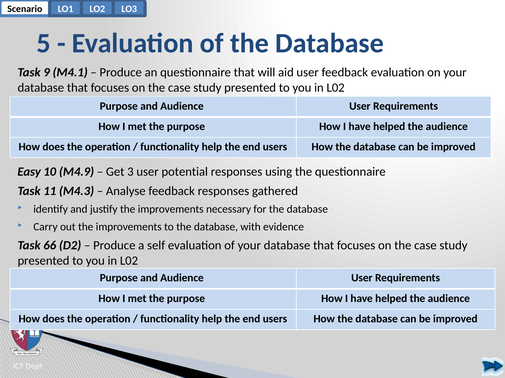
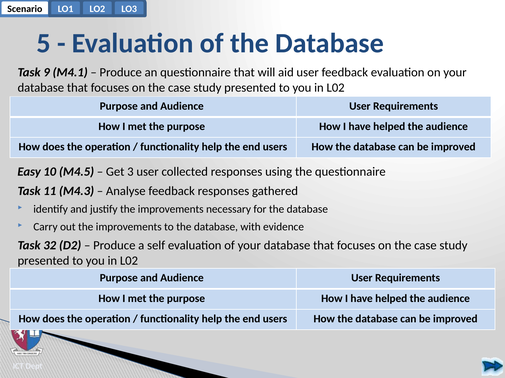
M4.9: M4.9 -> M4.5 (77, 172)
potential: potential -> collected (185, 172)
66: 66 -> 32 (50, 246)
